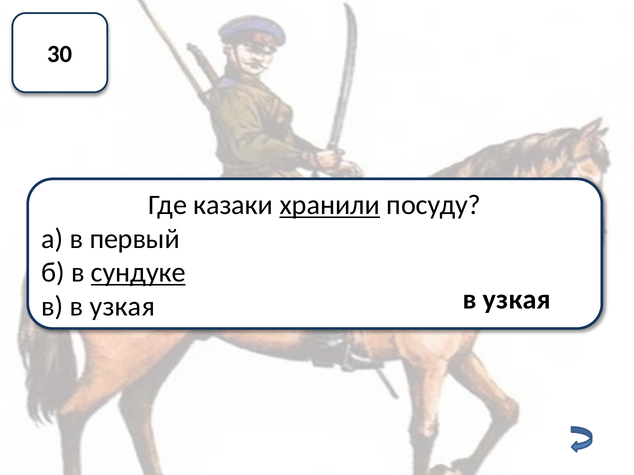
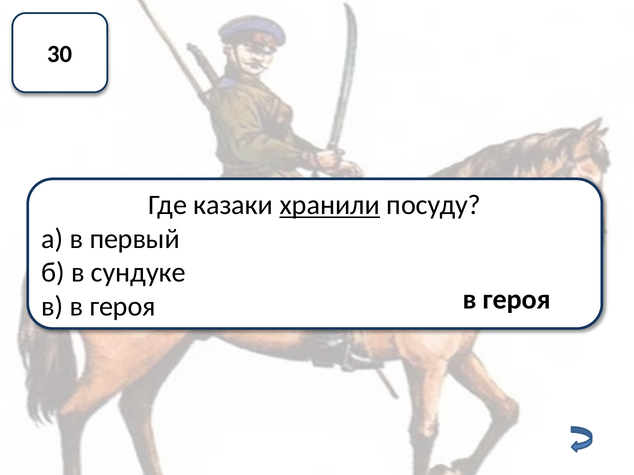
сундуке underline: present -> none (138, 273)
в в узкая: узкая -> героя (123, 307)
узкая: узкая -> героя (517, 300)
